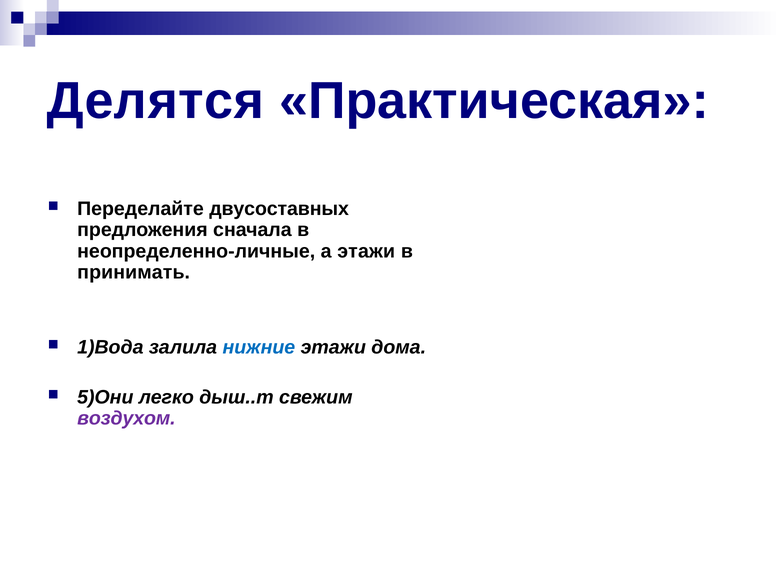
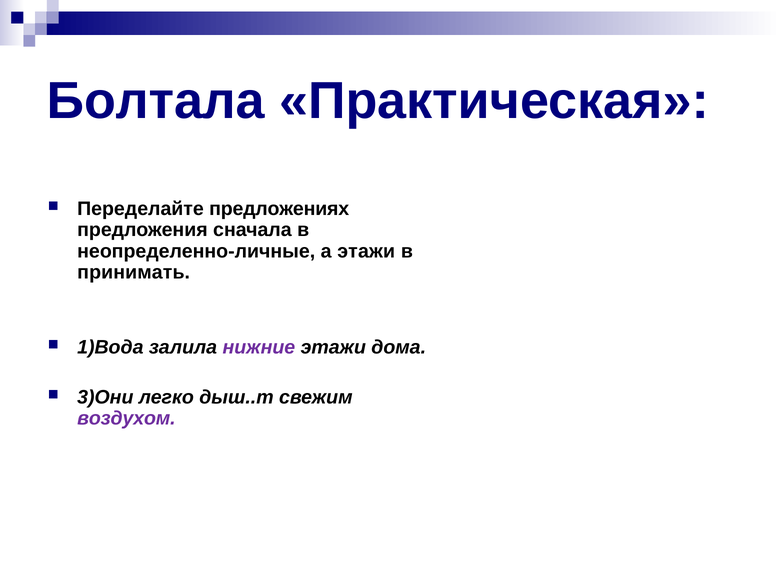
Делятся: Делятся -> Болтала (156, 101)
двусоставных: двусоставных -> предложениях (279, 209)
нижние colour: blue -> purple (259, 347)
5)Они: 5)Они -> 3)Они (105, 397)
